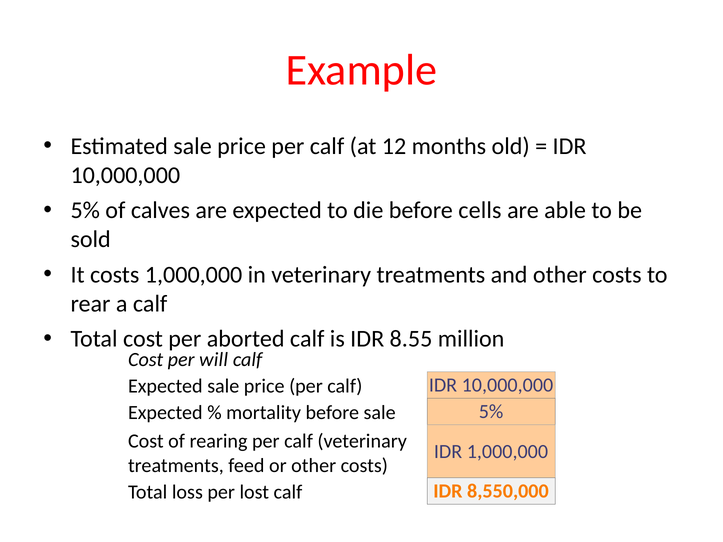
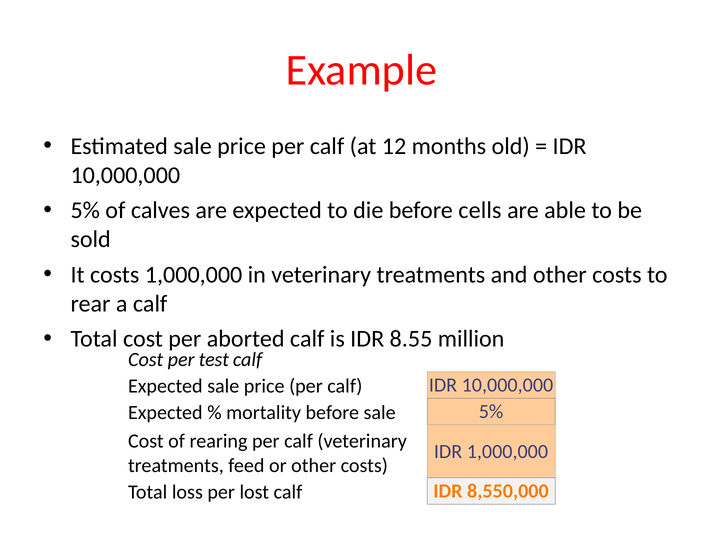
will: will -> test (214, 360)
